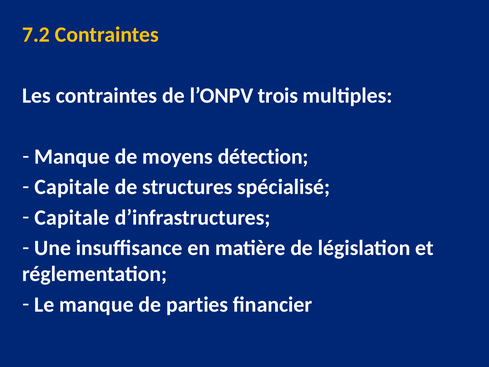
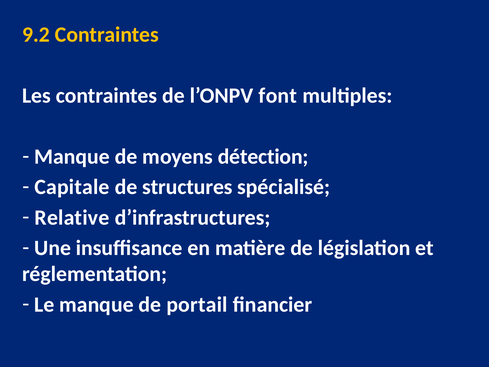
7.2: 7.2 -> 9.2 (36, 35)
trois: trois -> font (278, 96)
Capitale: Capitale -> Relative (72, 217)
parties: parties -> portail (197, 304)
